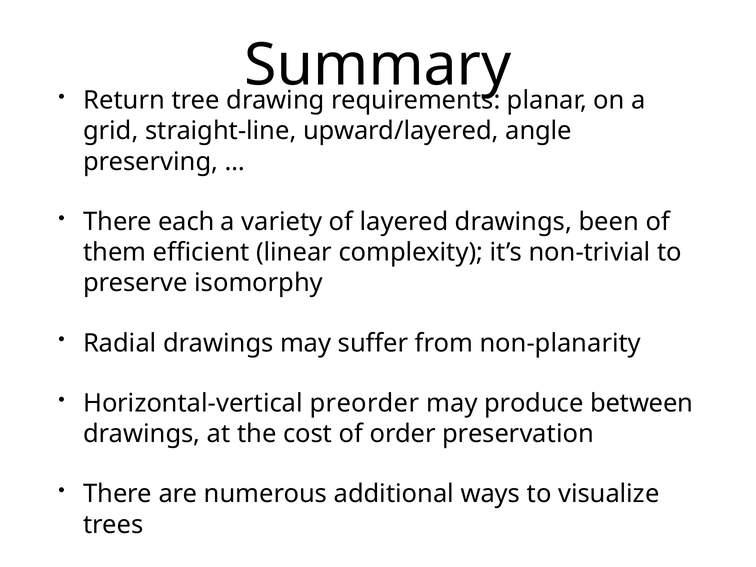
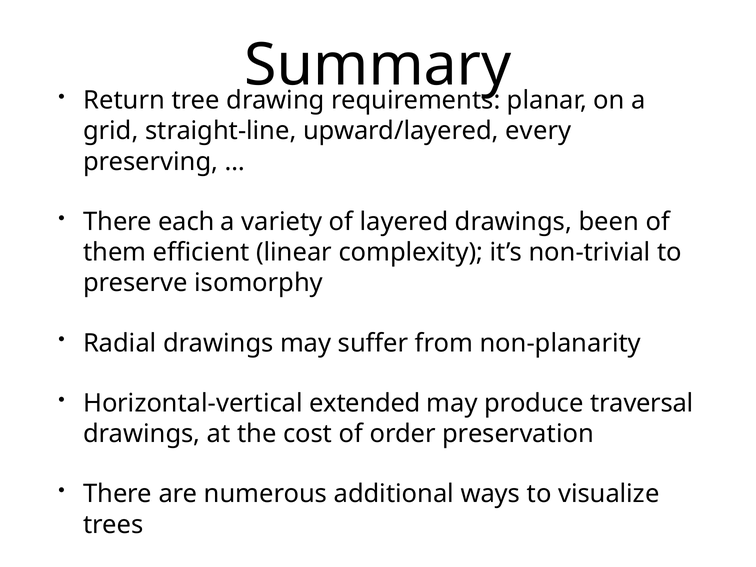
angle: angle -> every (538, 131)
preorder: preorder -> extended (365, 403)
between: between -> traversal (642, 403)
